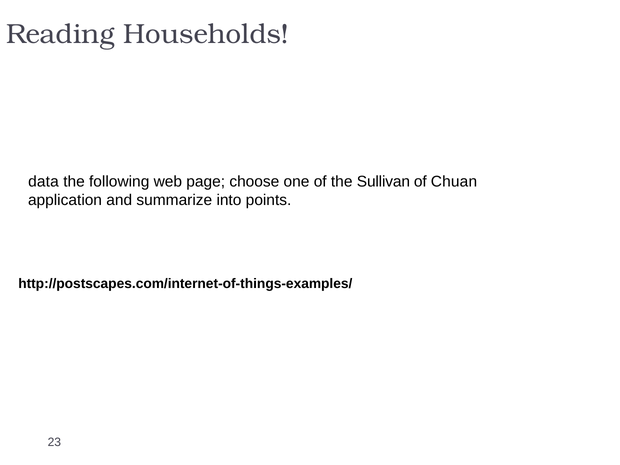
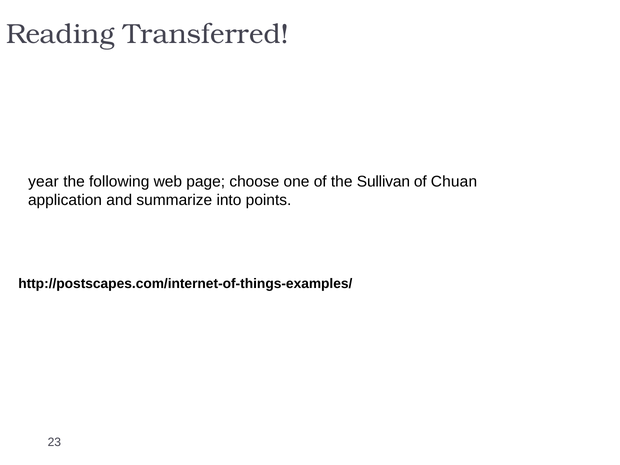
Households: Households -> Transferred (206, 34)
data: data -> year (43, 182)
